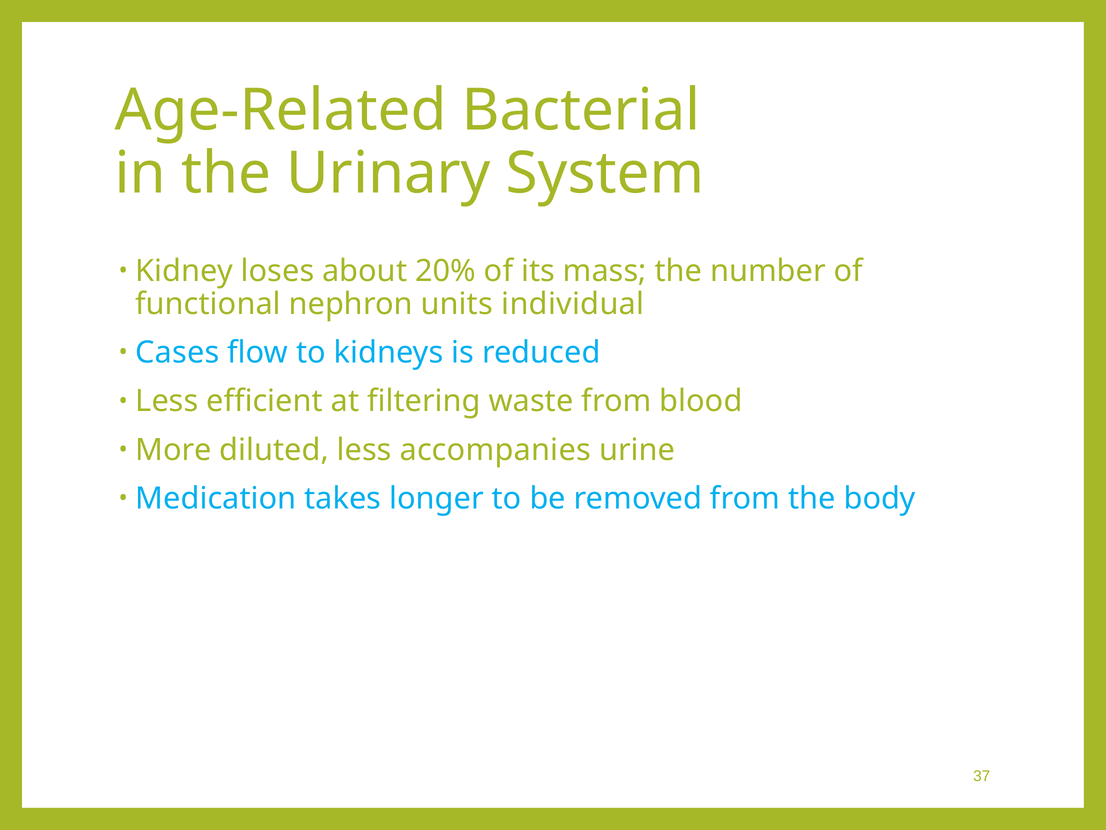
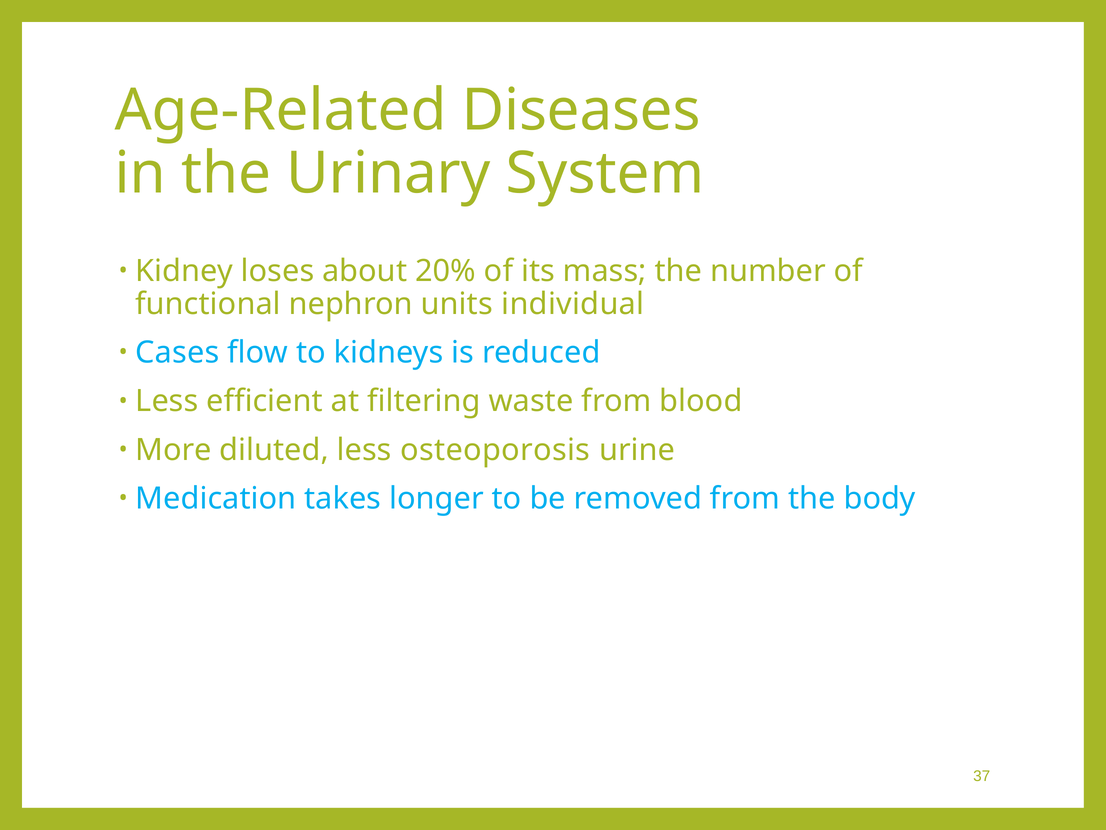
Bacterial: Bacterial -> Diseases (581, 110)
accompanies: accompanies -> osteoporosis (495, 450)
